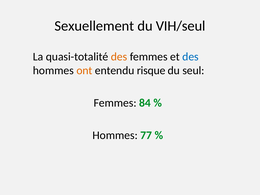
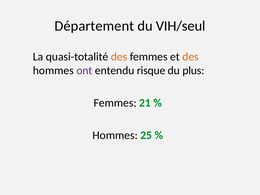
Sexuellement: Sexuellement -> Département (94, 26)
des colour: blue -> orange (191, 57)
ont colour: orange -> purple (84, 71)
seul: seul -> plus (193, 71)
84: 84 -> 21 (145, 103)
77: 77 -> 25 (146, 135)
